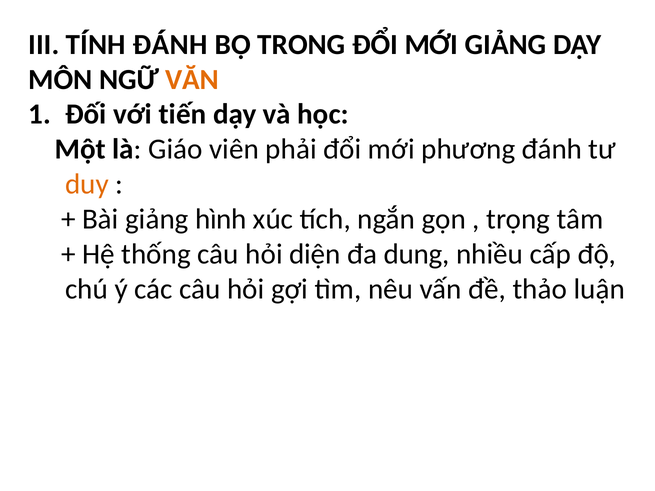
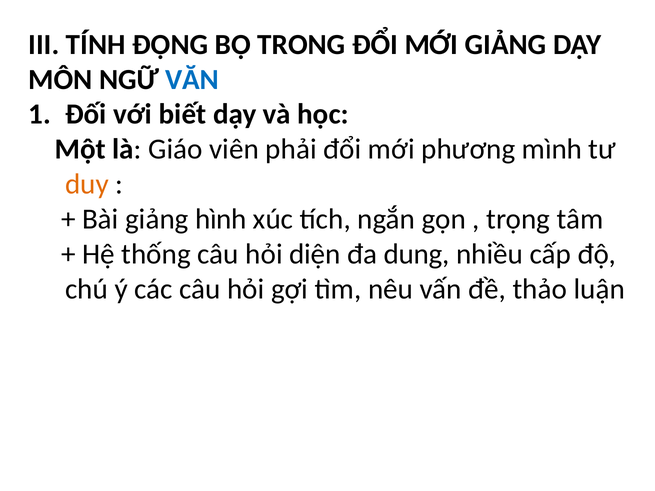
TÍNH ĐÁNH: ĐÁNH -> ĐỘNG (170, 45)
VĂN colour: orange -> blue (192, 79)
tiến: tiến -> biết (183, 114)
phương đánh: đánh -> mình (552, 149)
